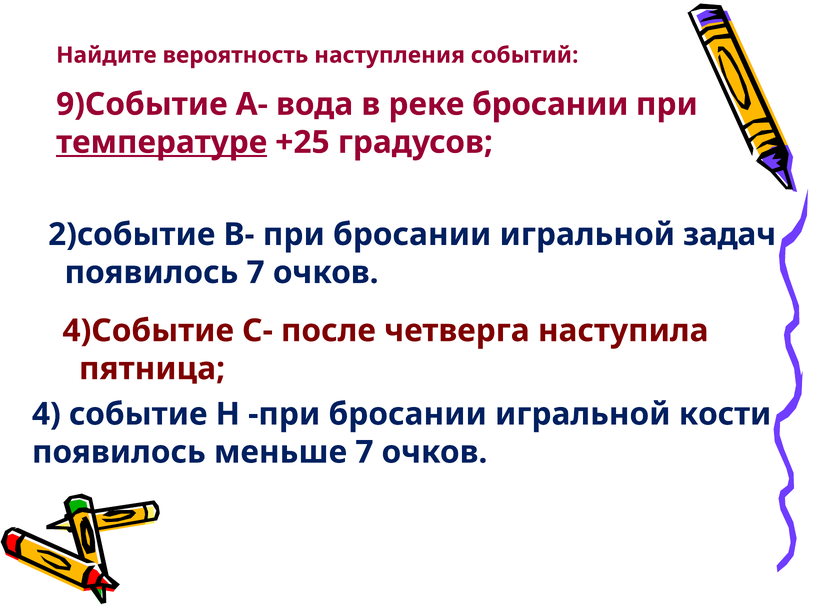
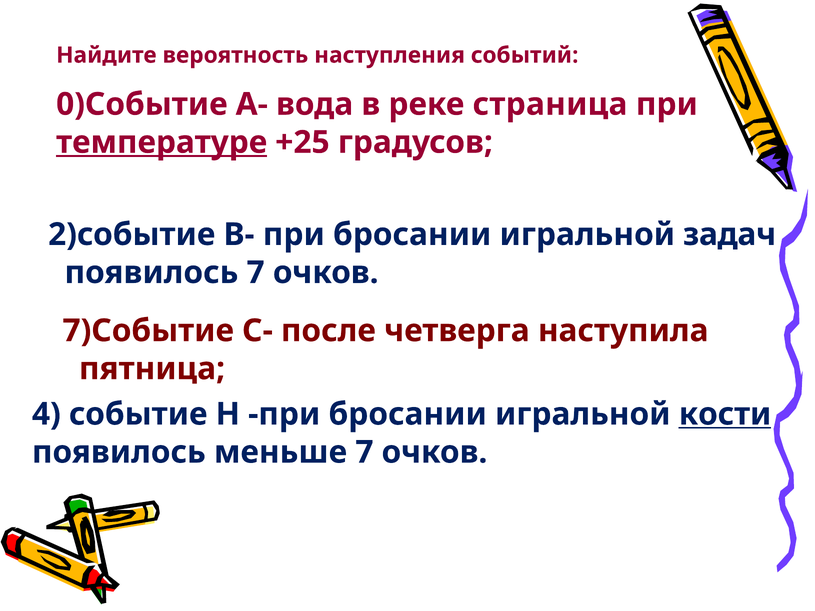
9)Событие: 9)Событие -> 0)Событие (142, 104)
реке бросании: бросании -> страница (550, 104)
4)Событие: 4)Событие -> 7)Событие (148, 331)
кости underline: none -> present (725, 414)
